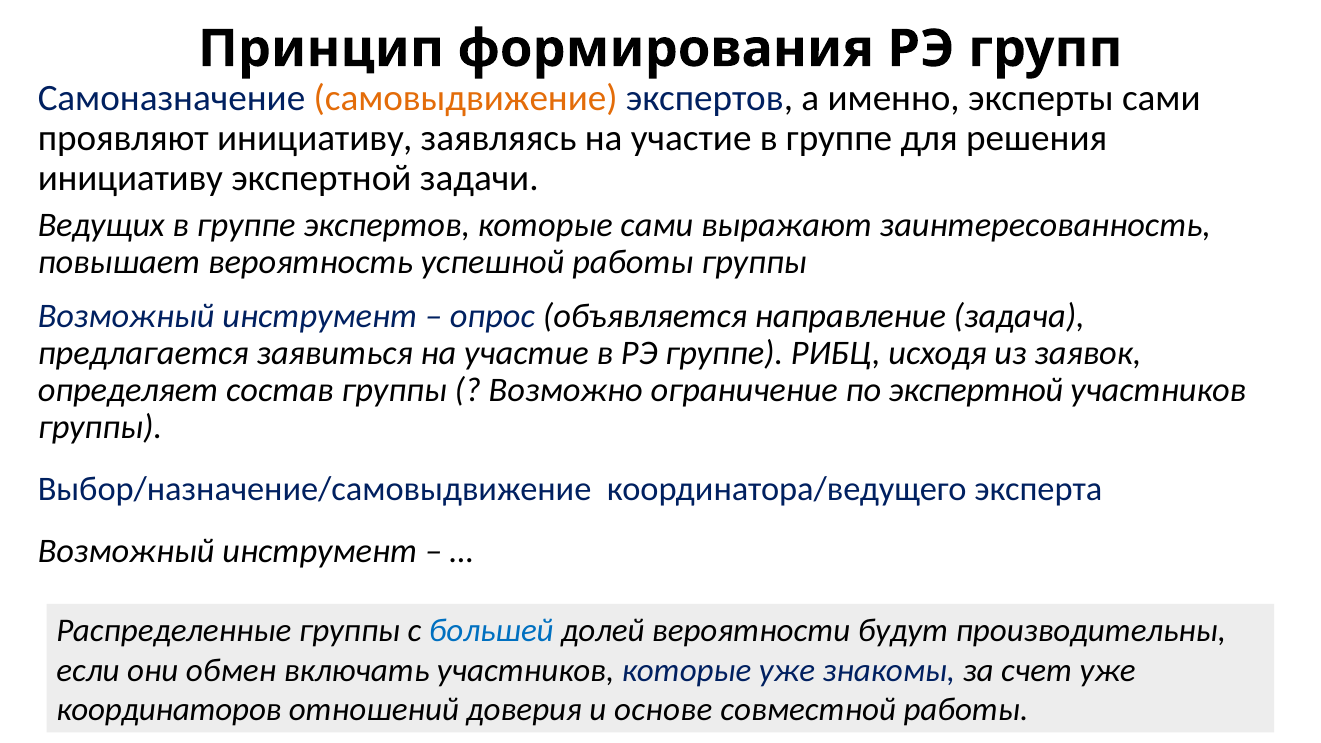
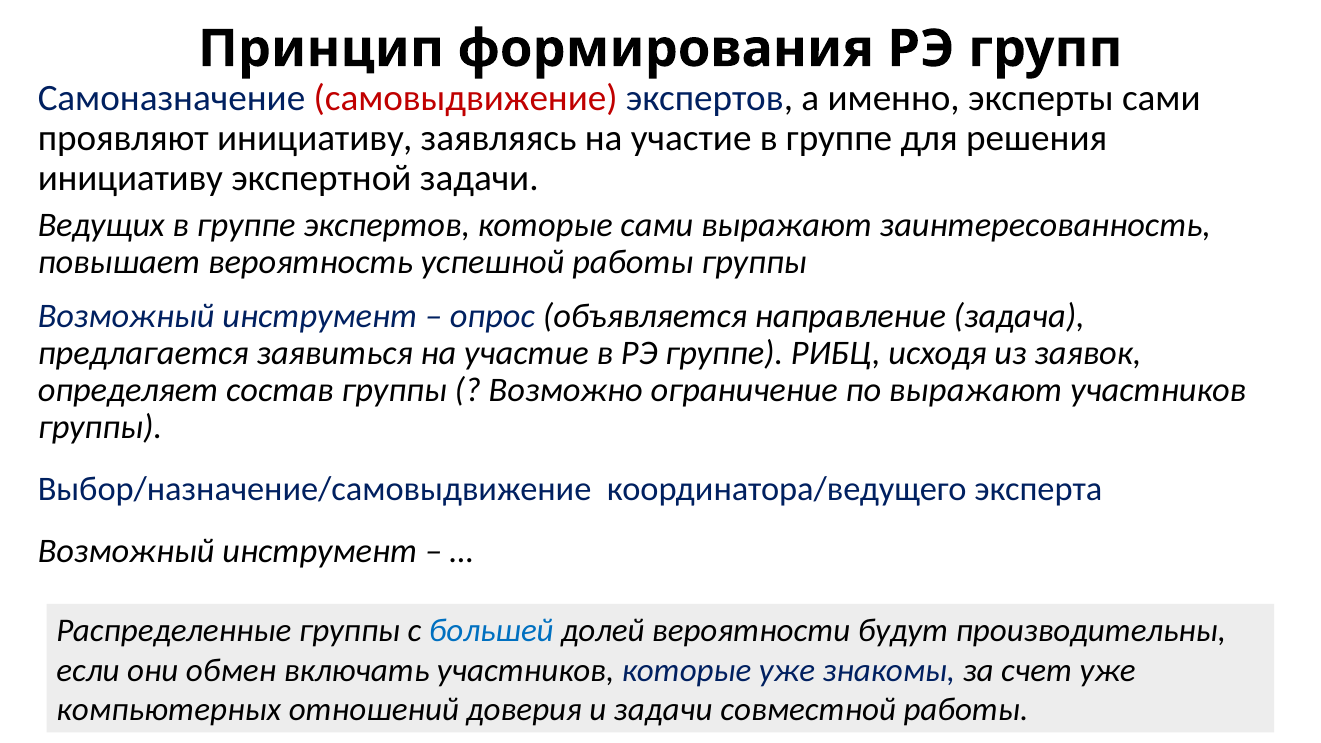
самовыдвижение colour: orange -> red (466, 98)
по экспертной: экспертной -> выражают (976, 390)
координаторов: координаторов -> компьютерных (169, 710)
и основе: основе -> задачи (663, 710)
